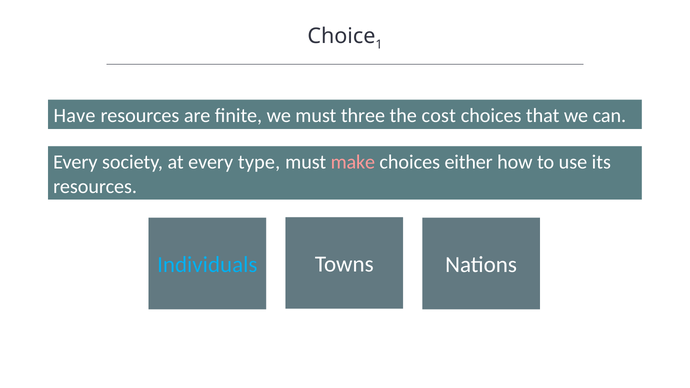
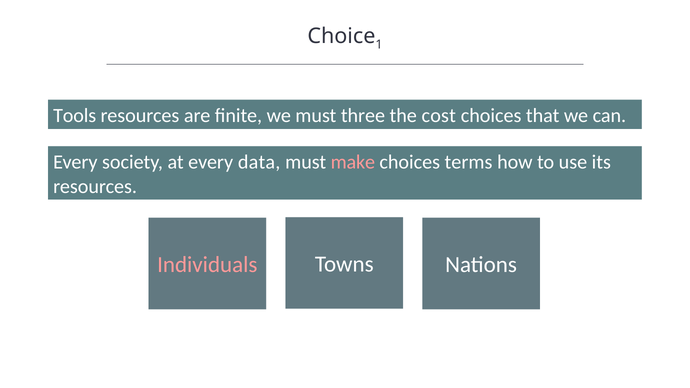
Have: Have -> Tools (75, 116)
type: type -> data (259, 162)
either: either -> terms (469, 162)
Individuals colour: light blue -> pink (207, 265)
